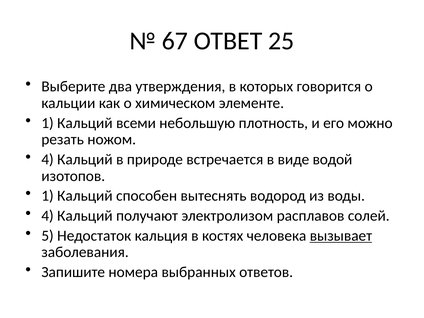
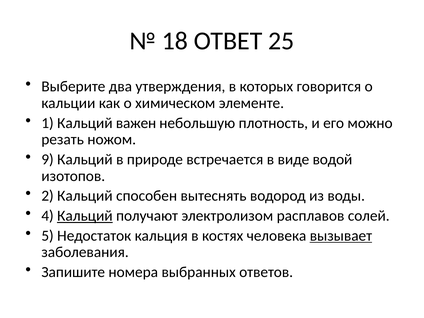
67: 67 -> 18 (175, 41)
всеми: всеми -> важен (136, 123)
4: 4 -> 9 (48, 159)
1: 1 -> 2 (48, 196)
Кальций underline: none -> present (85, 216)
